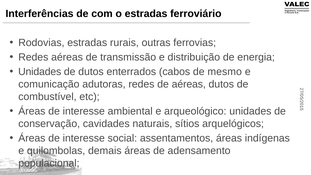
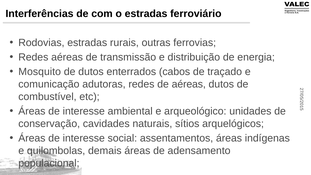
Unidades: Unidades -> Mosquito (40, 72)
mesmo: mesmo -> traçado (225, 72)
